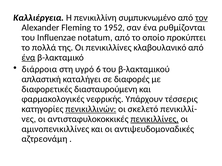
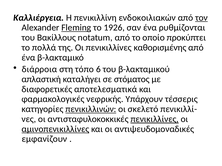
συμπυκνωμένο: συμπυκνωμένο -> ενδοκοιλιακών (147, 18)
Fleming underline: none -> present (76, 28)
1952: 1952 -> 1926 (114, 28)
Influenzae: Influenzae -> Βακίλλους (56, 38)
κλαβουλανικό: κλαβουλανικό -> καθορισμένης (160, 48)
ένα underline: present -> none (28, 58)
υγρό: υγρό -> τόπο (84, 69)
διαφορές: διαφορές -> στόματος (132, 79)
διασταυρούμενη: διασταυρούμενη -> αποτελεσματικά (106, 89)
αμινοπενικιλλίνες underline: none -> present (55, 129)
αζτρεονάμη: αζτρεονάμη -> εμφανίζουν (44, 139)
